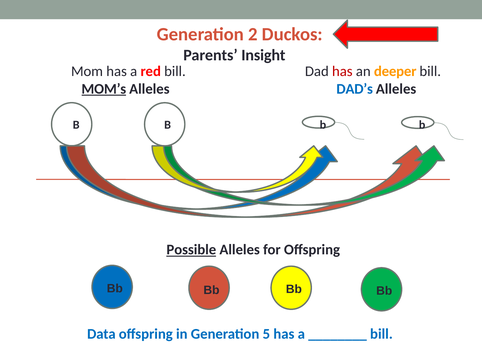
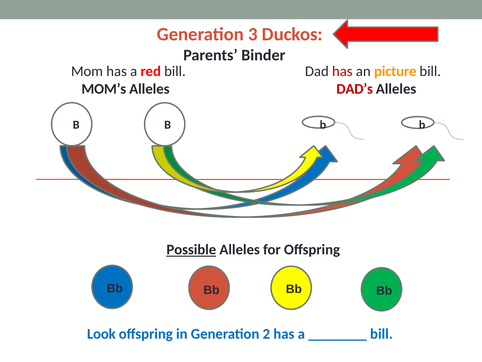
2: 2 -> 3 (253, 34)
Insight: Insight -> Binder (263, 55)
deeper: deeper -> picture (395, 71)
MOM’s underline: present -> none (104, 89)
DAD’s colour: blue -> red (355, 89)
Data: Data -> Look (101, 334)
5: 5 -> 2 (266, 334)
